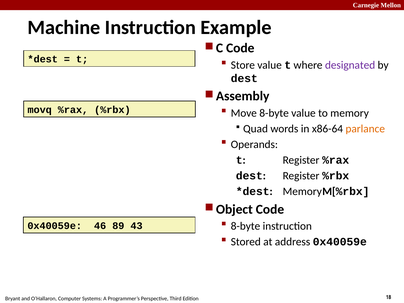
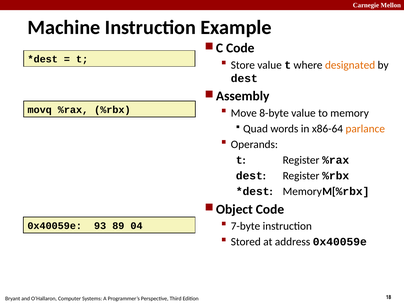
designated colour: purple -> orange (350, 65)
8-byte: 8-byte -> 7-byte (245, 226)
46: 46 -> 93 (100, 226)
43: 43 -> 04 (137, 226)
